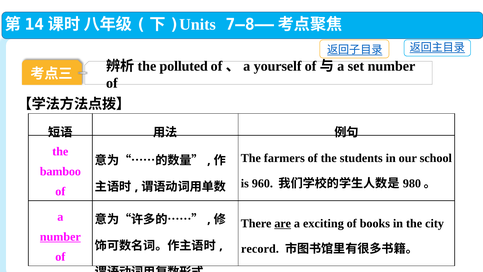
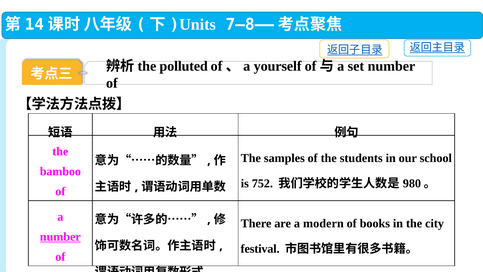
farmers: farmers -> samples (284, 158)
960: 960 -> 752 (262, 183)
are underline: present -> none (283, 223)
exciting: exciting -> modern (323, 223)
record: record -> festival (260, 249)
